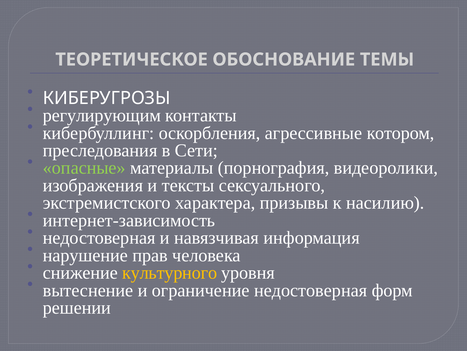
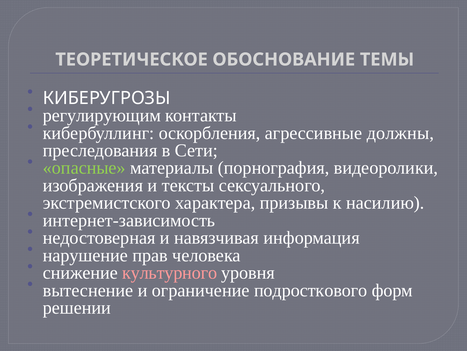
котором: котором -> должны (400, 133)
культурного colour: yellow -> pink (170, 272)
ограничение недостоверная: недостоверная -> подросткового (311, 290)
